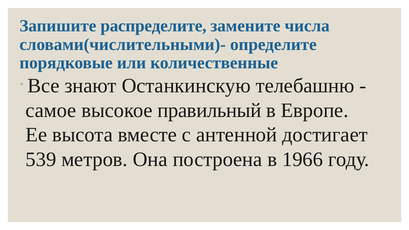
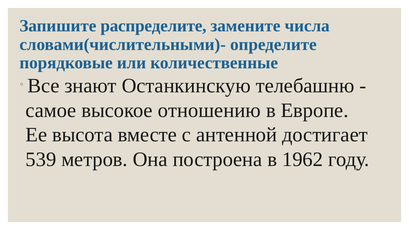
правильный: правильный -> отношению (209, 110)
1966: 1966 -> 1962 (303, 159)
